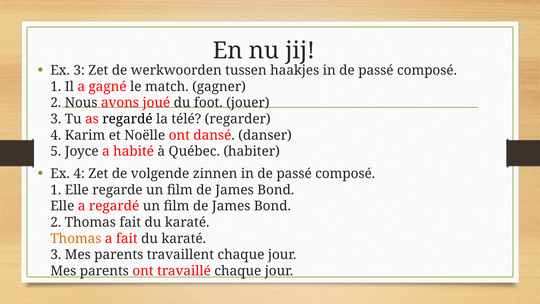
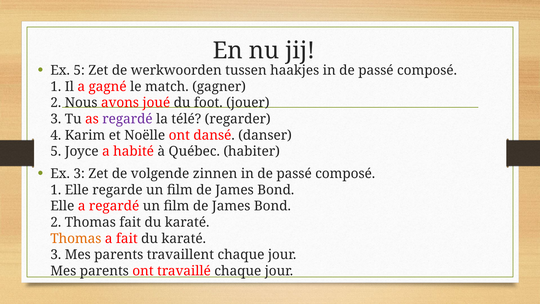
Ex 3: 3 -> 5 (79, 70)
regardé colour: black -> purple (127, 119)
Ex 4: 4 -> 3 (79, 174)
